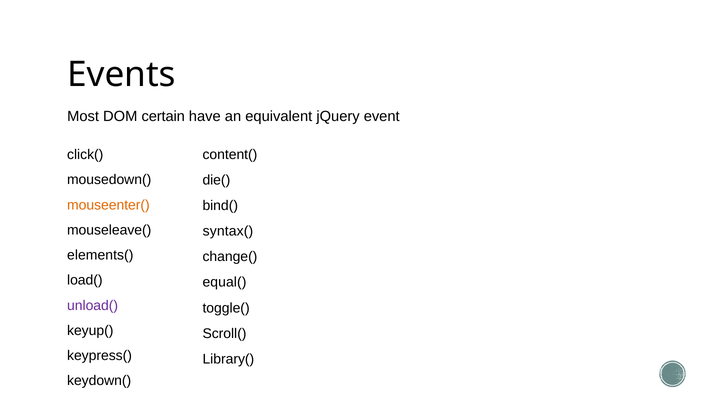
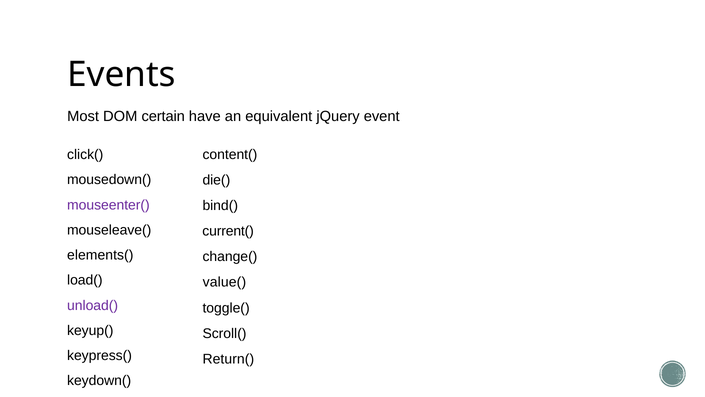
mouseenter( colour: orange -> purple (108, 205)
syntax(: syntax( -> current( (228, 231)
equal(: equal( -> value( (224, 282)
Library(: Library( -> Return( (228, 359)
